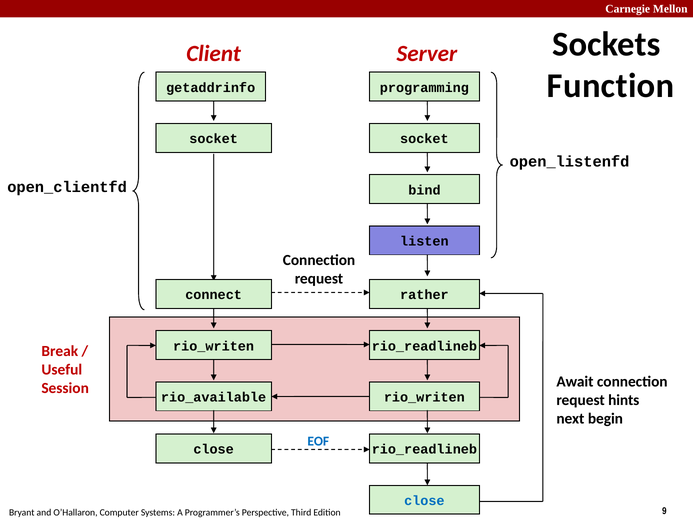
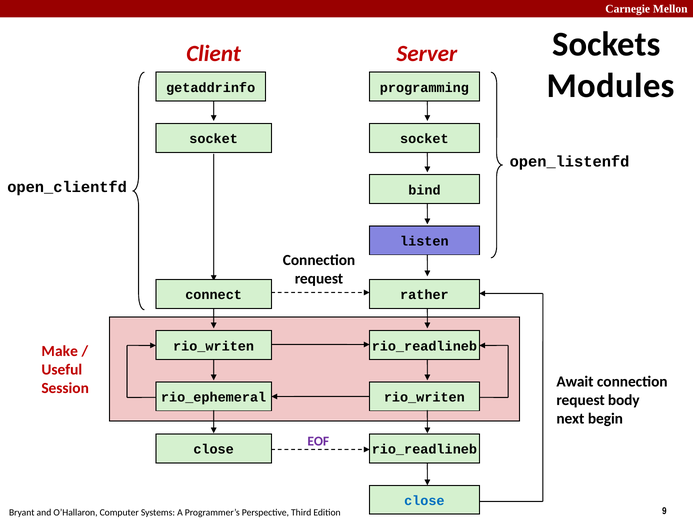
Function: Function -> Modules (611, 86)
Break: Break -> Make (60, 351)
rio_available: rio_available -> rio_ephemeral (214, 397)
hints: hints -> body (624, 400)
EOF colour: blue -> purple (318, 441)
